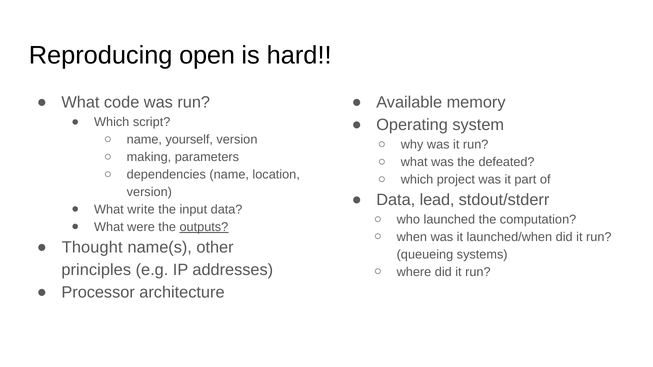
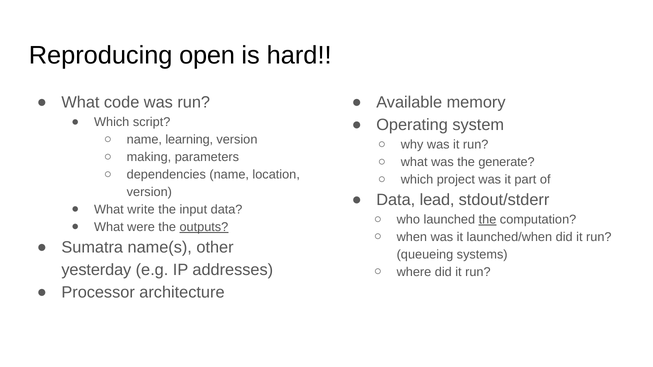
yourself: yourself -> learning (189, 140)
defeated: defeated -> generate (507, 162)
the underline: none -> present (488, 220)
Thought: Thought -> Sumatra (92, 248)
principles: principles -> yesterday (96, 270)
